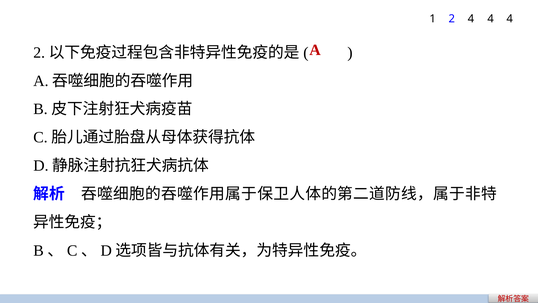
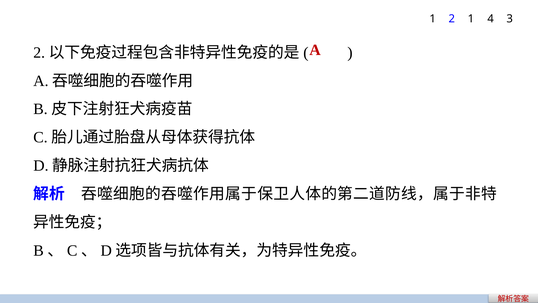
2 4: 4 -> 1 (471, 19)
4: 4 -> 3 (510, 19)
